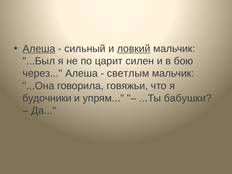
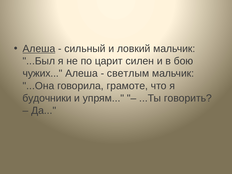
ловкий underline: present -> none (134, 49)
через: через -> чужих (43, 73)
говяжьи: говяжьи -> грамоте (127, 86)
бабушки: бабушки -> говорить (188, 98)
